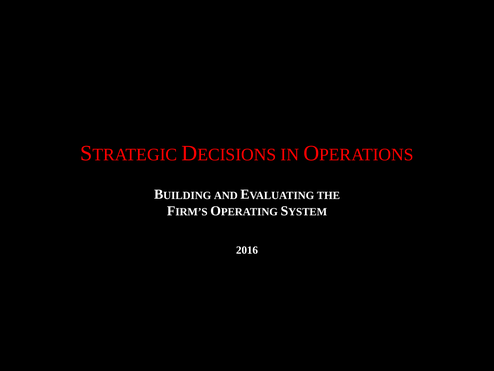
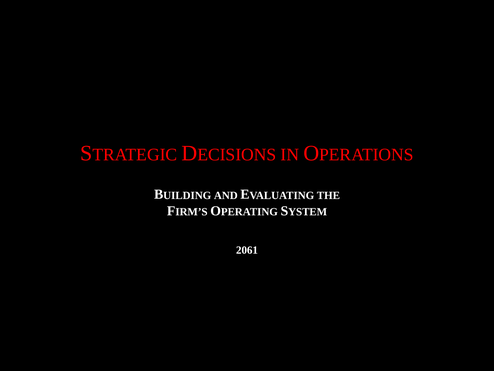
2016: 2016 -> 2061 (247, 250)
